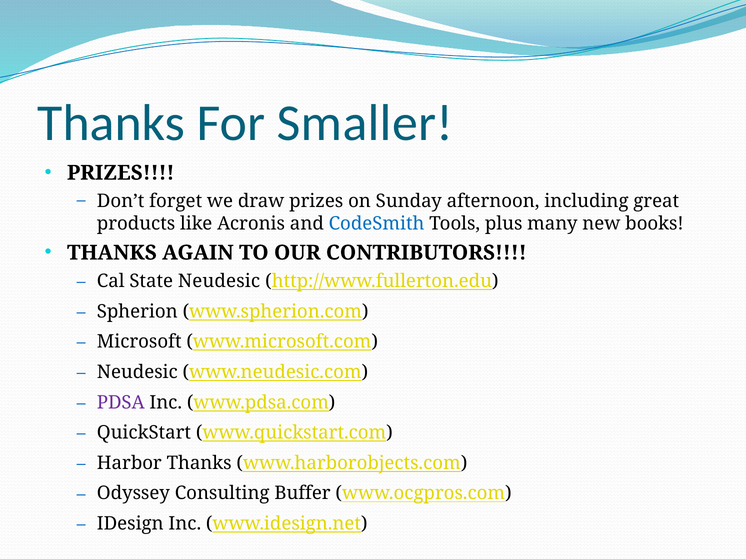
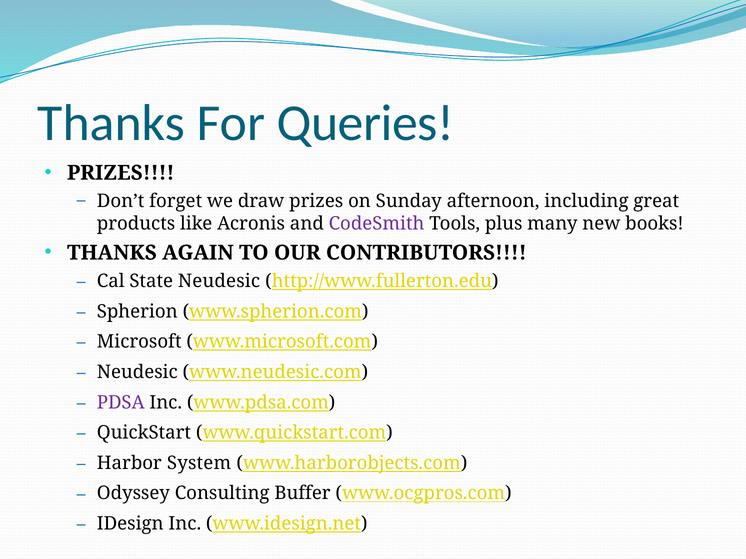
Smaller: Smaller -> Queries (366, 123)
CodeSmith colour: blue -> purple (377, 224)
Harbor Thanks: Thanks -> System (199, 463)
